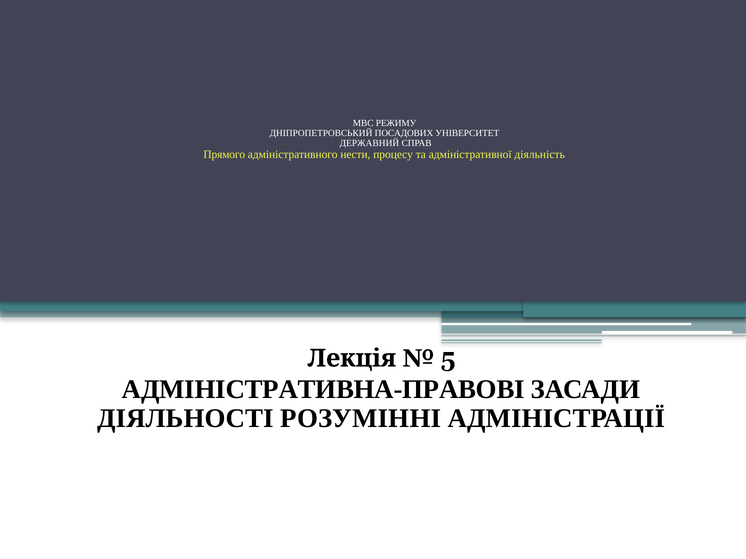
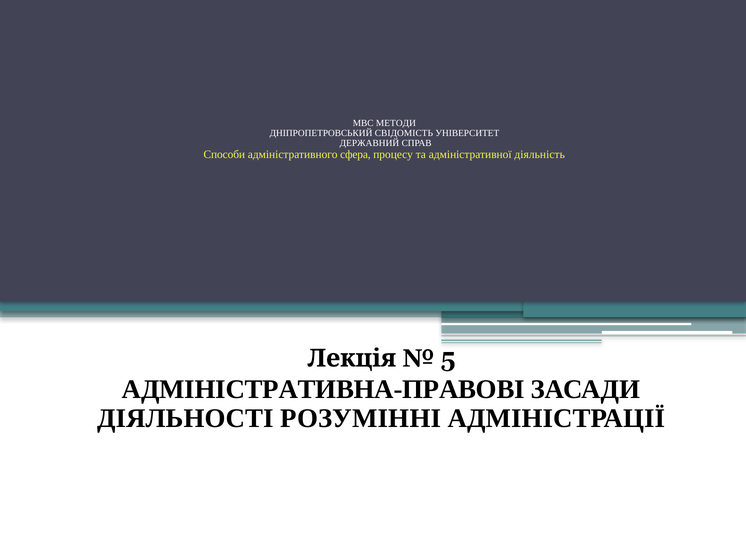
РЕЖИМУ: РЕЖИМУ -> МЕТОДИ (396, 123)
ПОСАДОВИХ: ПОСАДОВИХ -> СВІДОМІСТЬ (404, 133)
Прямого: Прямого -> Способи (224, 155)
нести: нести -> сфера (355, 155)
